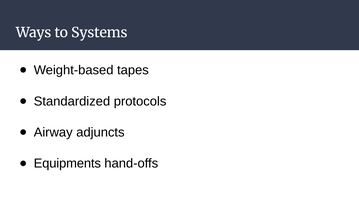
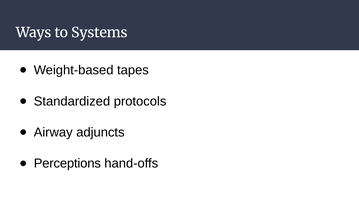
Equipments: Equipments -> Perceptions (67, 163)
